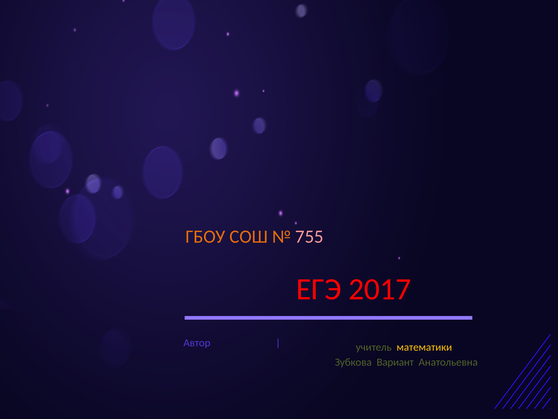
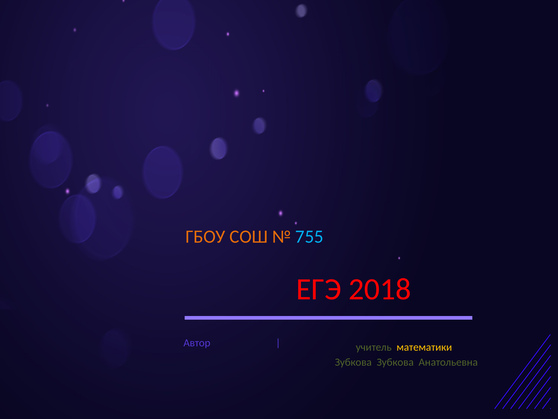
755 colour: pink -> light blue (309, 236)
2017: 2017 -> 2018 (380, 289)
Зубкова Вариант: Вариант -> Зубкова (395, 362)
